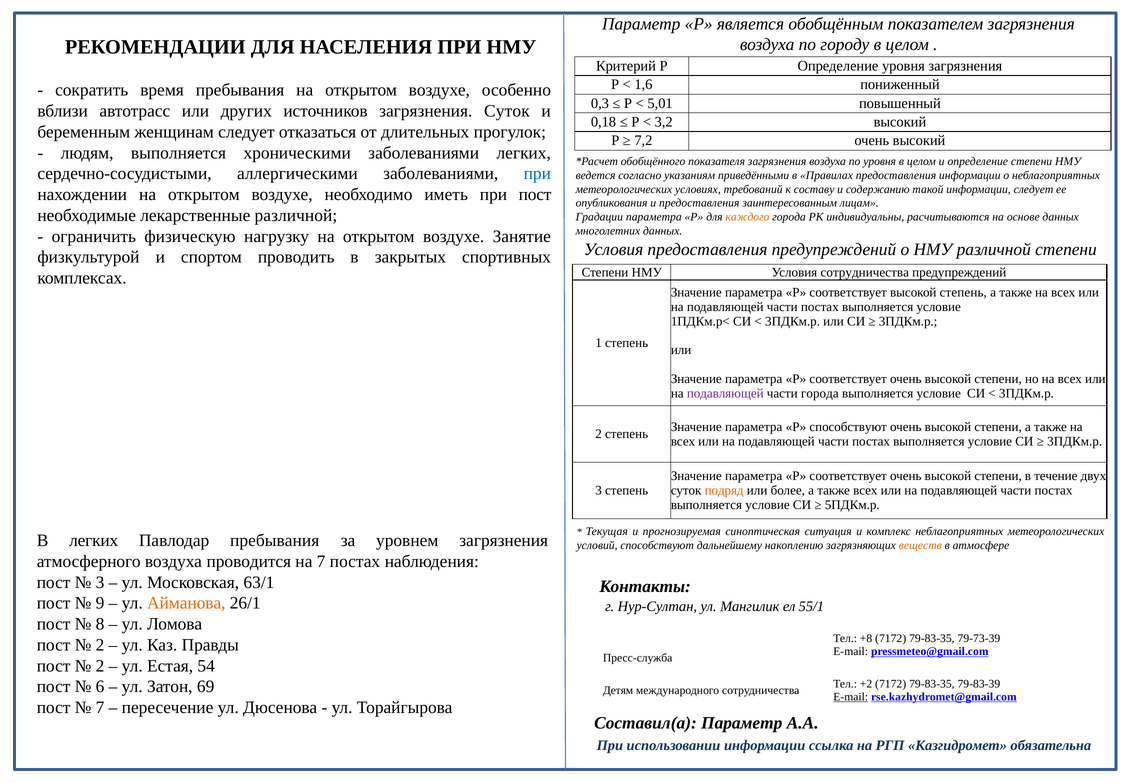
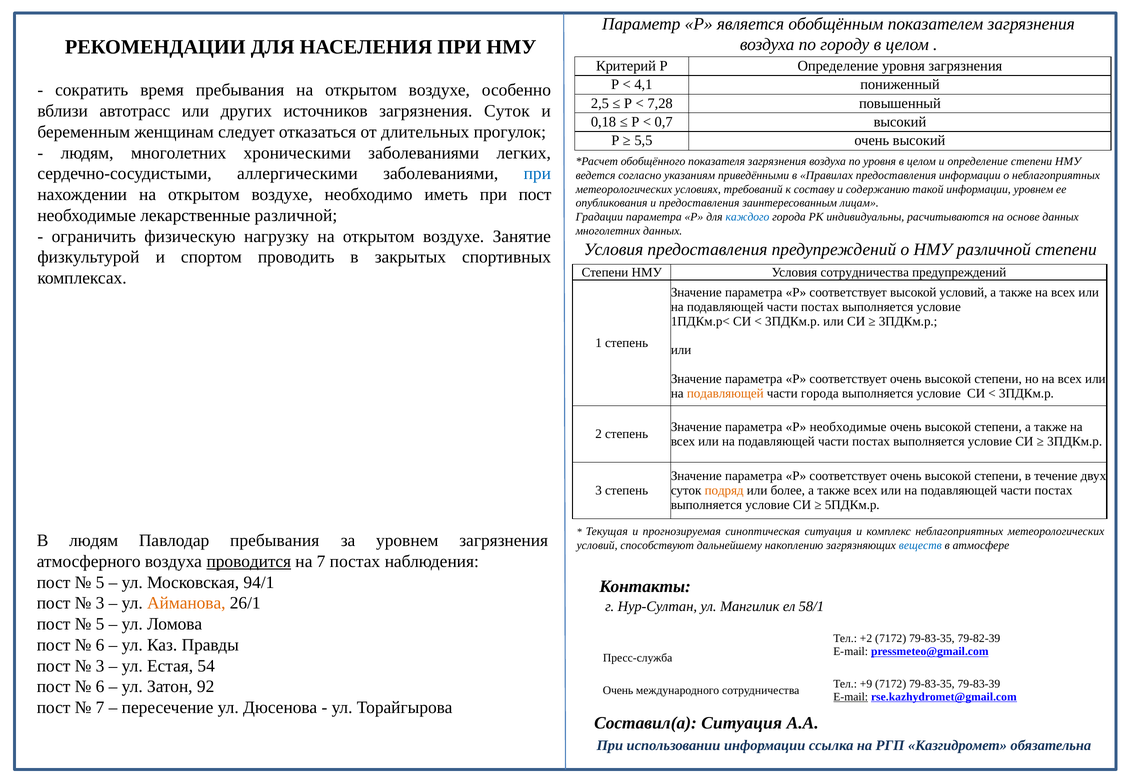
1,6: 1,6 -> 4,1 (643, 85)
0,3: 0,3 -> 2,5 (600, 103)
5,01: 5,01 -> 7,28 (660, 103)
3,2: 3,2 -> 0,7 (664, 122)
7,2: 7,2 -> 5,5 (643, 141)
людям выполняется: выполняется -> многолетних (179, 153)
информации следует: следует -> уровнем (1034, 189)
каждого colour: orange -> blue (747, 217)
высокой степень: степень -> условий (963, 292)
подавляющей colour: purple -> orange (725, 394)
Р способствуют: способствуют -> необходимые (848, 427)
В легких: легких -> людям (94, 541)
веществ colour: orange -> blue (920, 545)
проводится underline: none -> present (249, 561)
3: 3 -> 5 (100, 582)
63/1: 63/1 -> 94/1 (259, 582)
9: 9 -> 3 (100, 603)
55/1: 55/1 -> 58/1 (811, 606)
8: 8 -> 5 (100, 624)
+8: +8 -> +2 (866, 639)
79-73-39: 79-73-39 -> 79-82-39 (979, 639)
2: 2 -> 6 (100, 645)
2: 2 -> 3 (100, 666)
+2: +2 -> +9 (866, 684)
69: 69 -> 92 (206, 687)
Детям: Детям -> Очень (618, 690)
Составил(а Параметр: Параметр -> Ситуация (742, 723)
